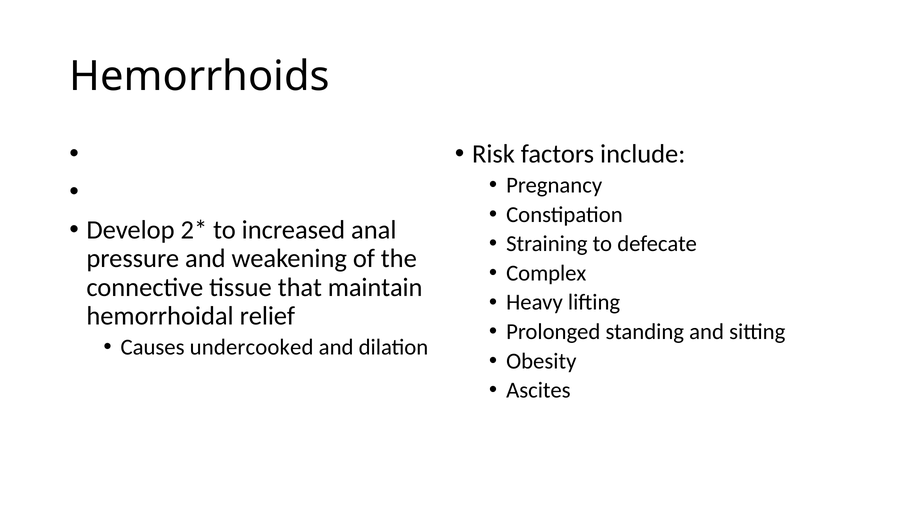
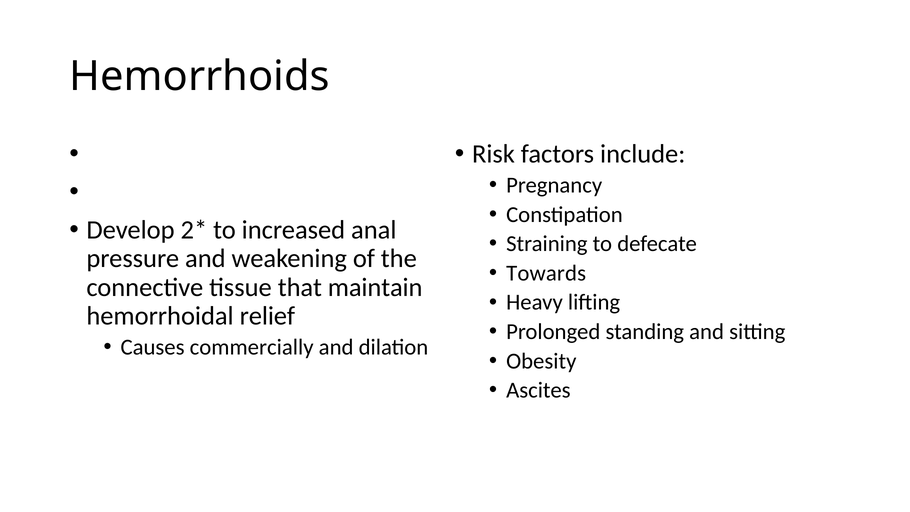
Complex: Complex -> Towards (546, 273)
undercooked: undercooked -> commercially (252, 347)
